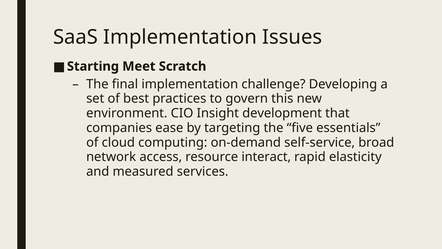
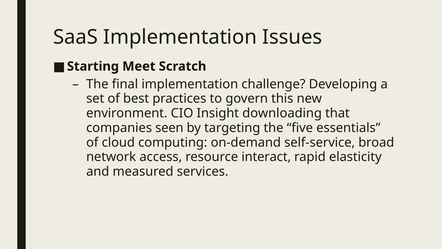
development: development -> downloading (282, 113)
ease: ease -> seen (169, 128)
